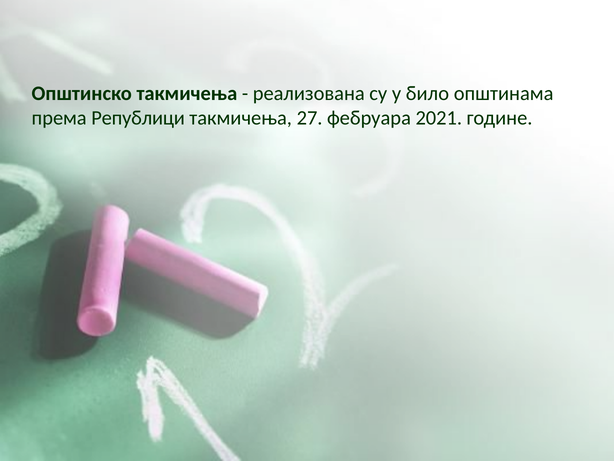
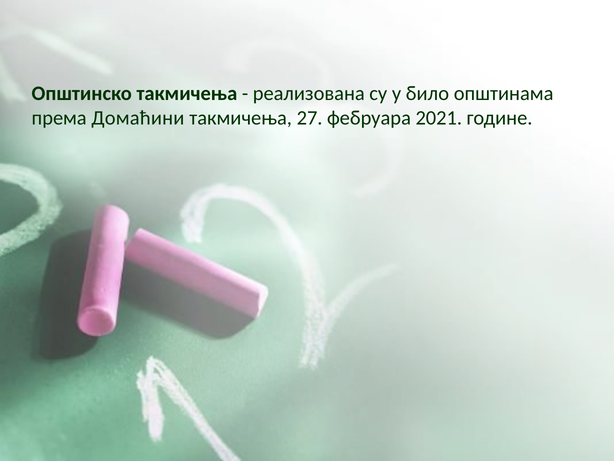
Републици: Републици -> Домаћини (138, 118)
